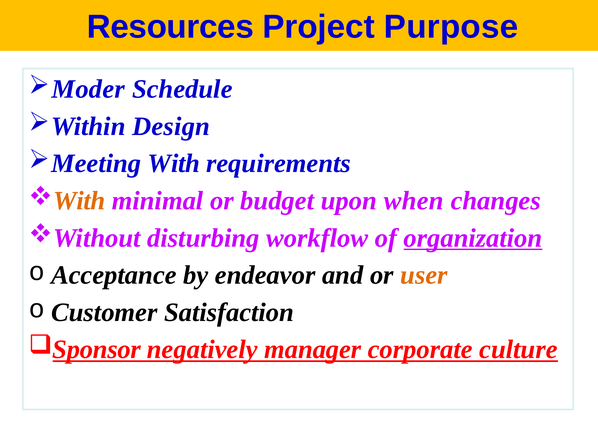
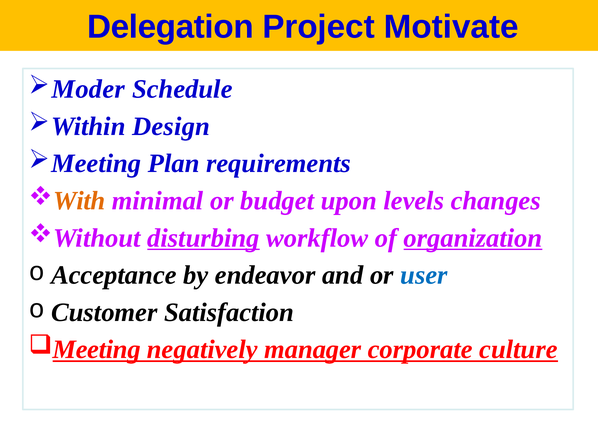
Resources: Resources -> Delegation (170, 27)
Purpose: Purpose -> Motivate (451, 27)
Meeting With: With -> Plan (174, 164)
when: when -> levels (414, 201)
disturbing underline: none -> present (203, 238)
user colour: orange -> blue (424, 275)
Sponsor: Sponsor -> Meeting (97, 350)
